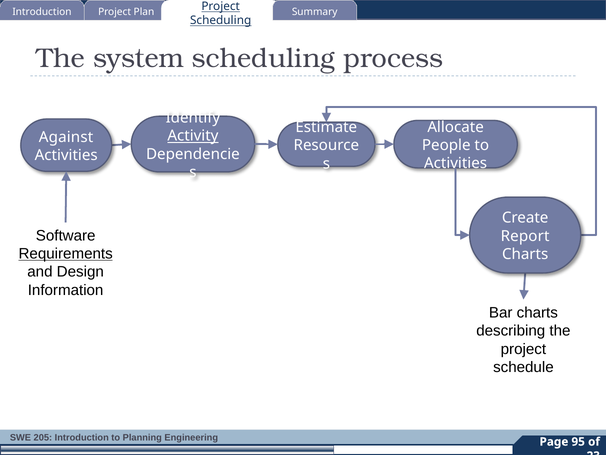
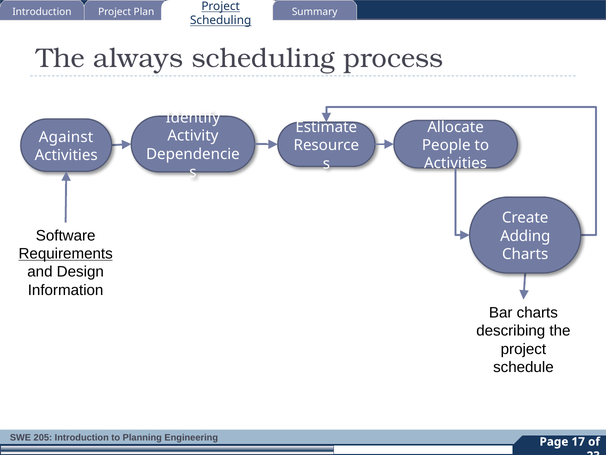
system: system -> always (138, 58)
Activity underline: present -> none (193, 136)
Report: Report -> Adding (525, 236)
95: 95 -> 17 (578, 441)
